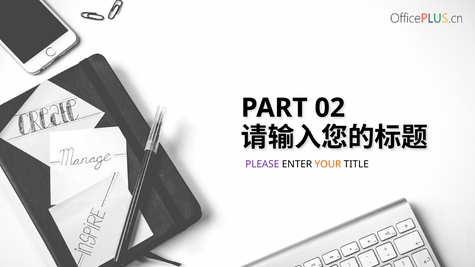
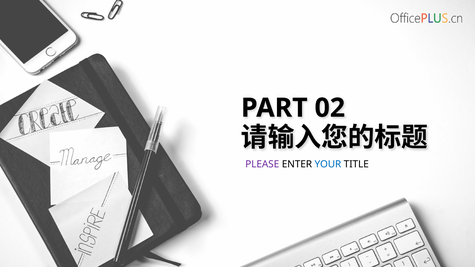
YOUR colour: orange -> blue (328, 164)
